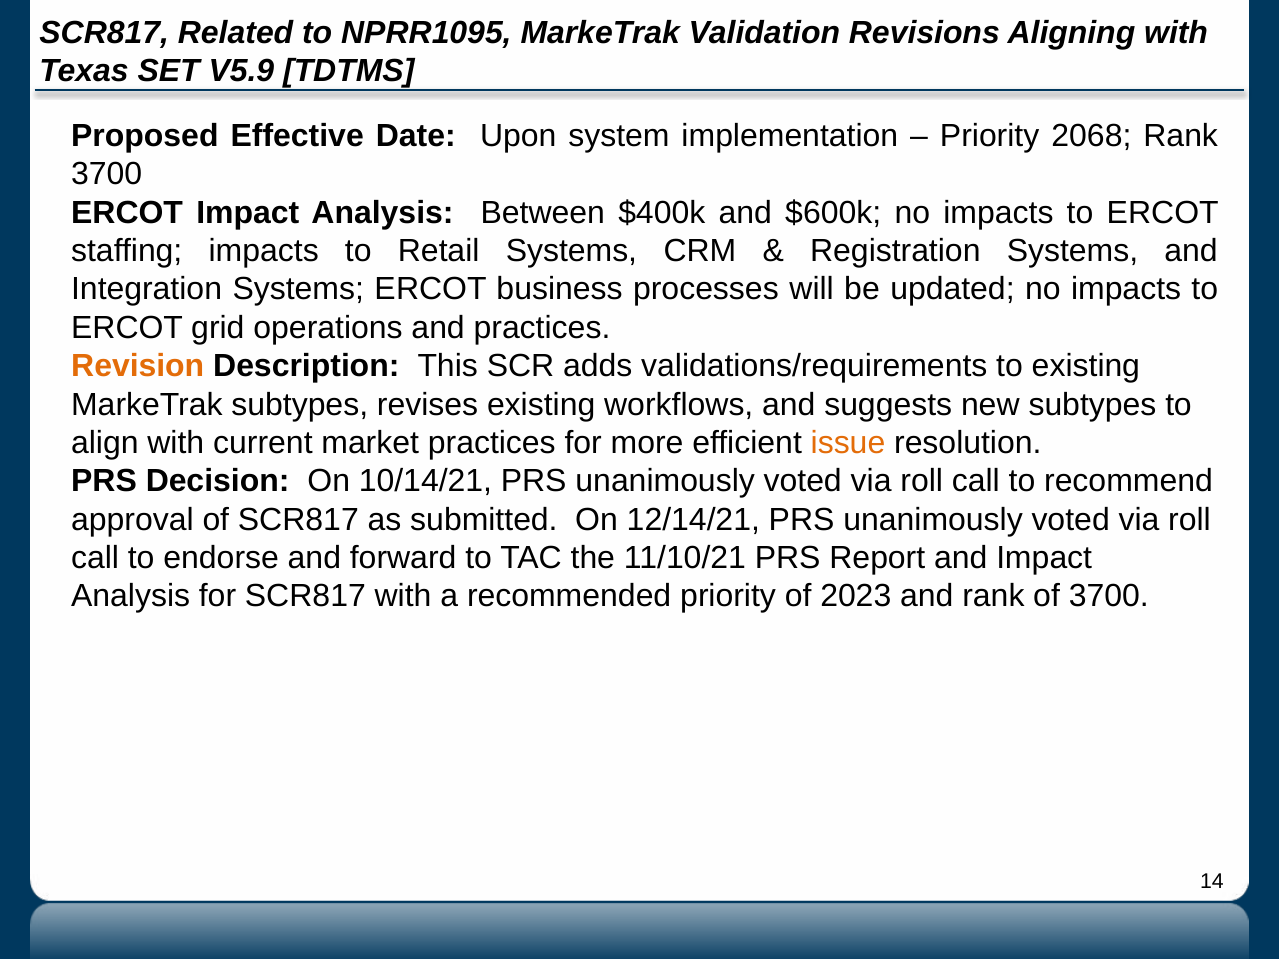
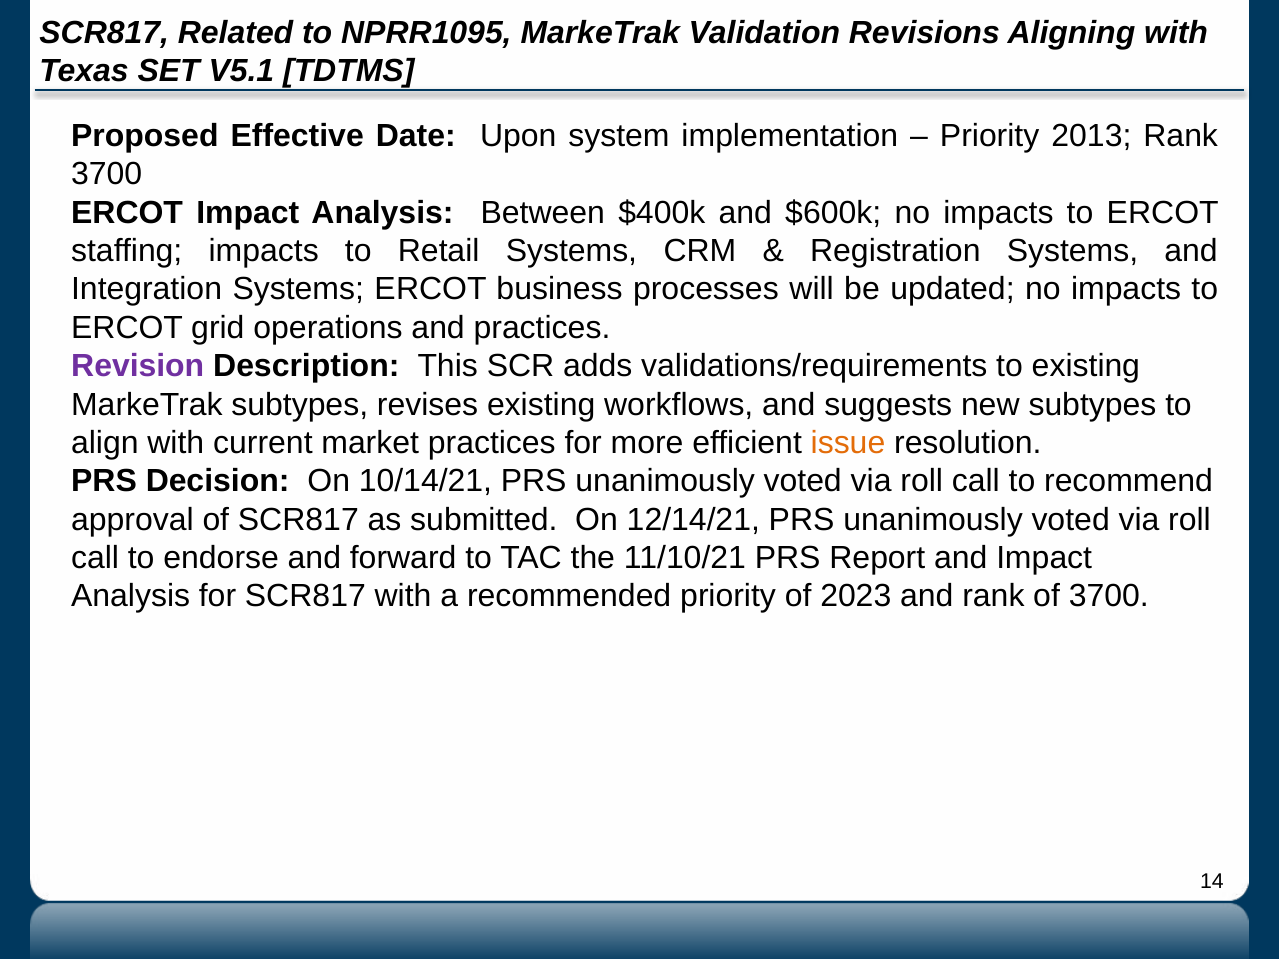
V5.9: V5.9 -> V5.1 (241, 71)
2068: 2068 -> 2013 (1091, 136)
Revision colour: orange -> purple (138, 366)
